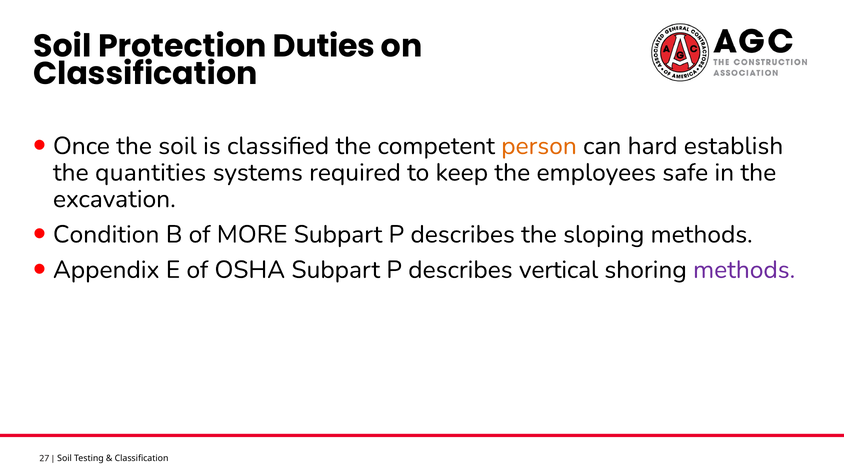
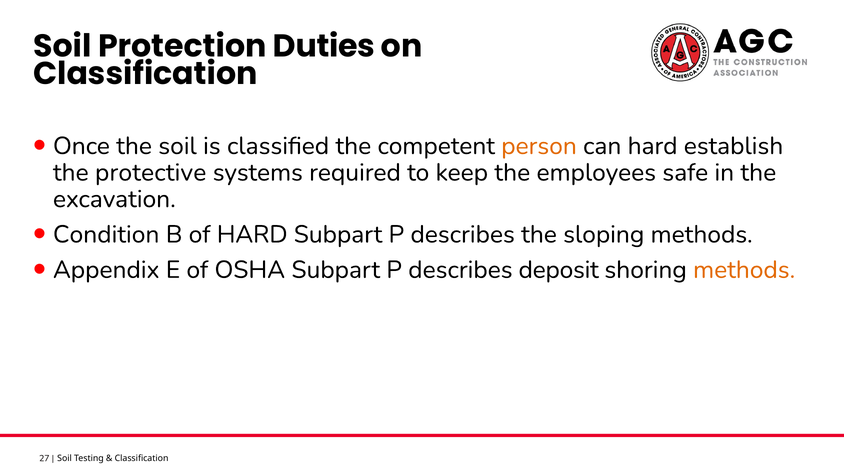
quantities: quantities -> protective (151, 172)
of MORE: MORE -> HARD (252, 234)
vertical: vertical -> deposit (559, 270)
methods colour: purple -> orange (744, 270)
